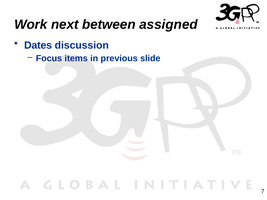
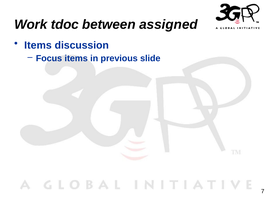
next: next -> tdoc (65, 24)
Dates: Dates -> Items (38, 45)
